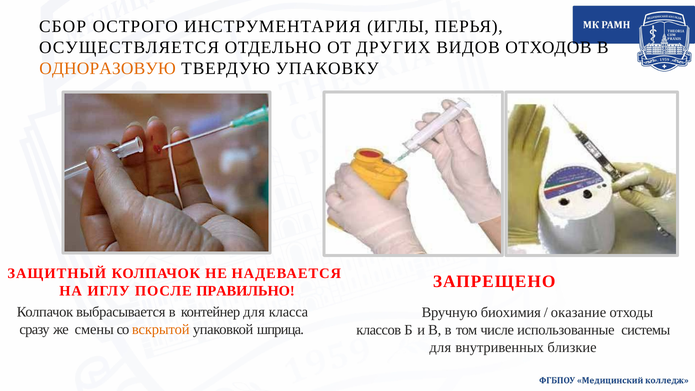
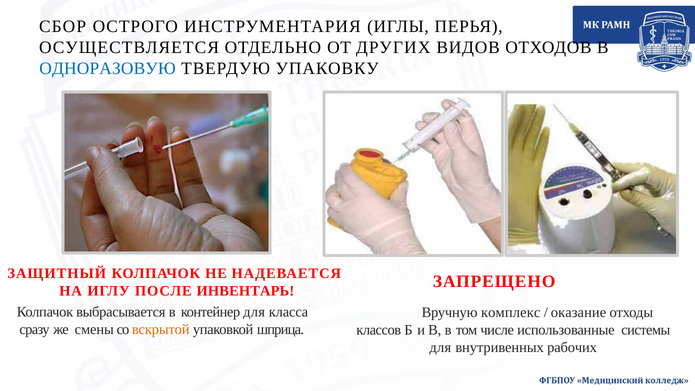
ОДНОРАЗОВУЮ colour: orange -> blue (108, 68)
ПРАВИЛЬНО: ПРАВИЛЬНО -> ИНВЕНТАРЬ (245, 291)
биохимия: биохимия -> комплекс (511, 312)
близкие: близкие -> рабочих (572, 347)
